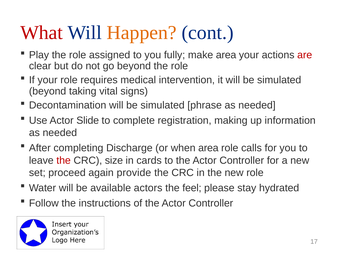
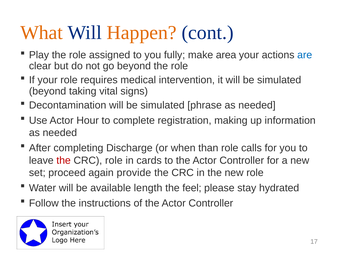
What colour: red -> orange (42, 33)
are colour: red -> blue (305, 55)
Slide: Slide -> Hour (88, 121)
when area: area -> than (208, 148)
CRC size: size -> role (114, 161)
actors: actors -> length (148, 188)
